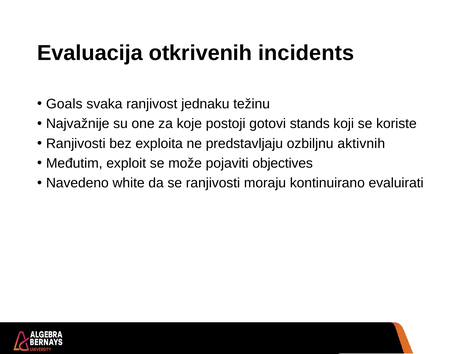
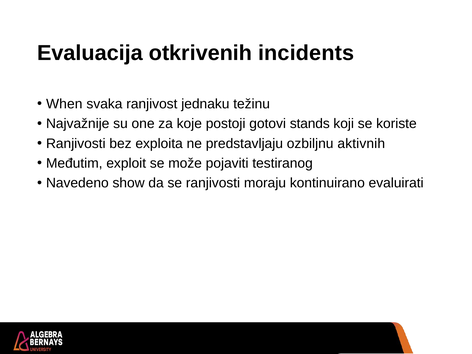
Goals: Goals -> When (64, 104)
objectives: objectives -> testiranog (283, 163)
white: white -> show (129, 183)
